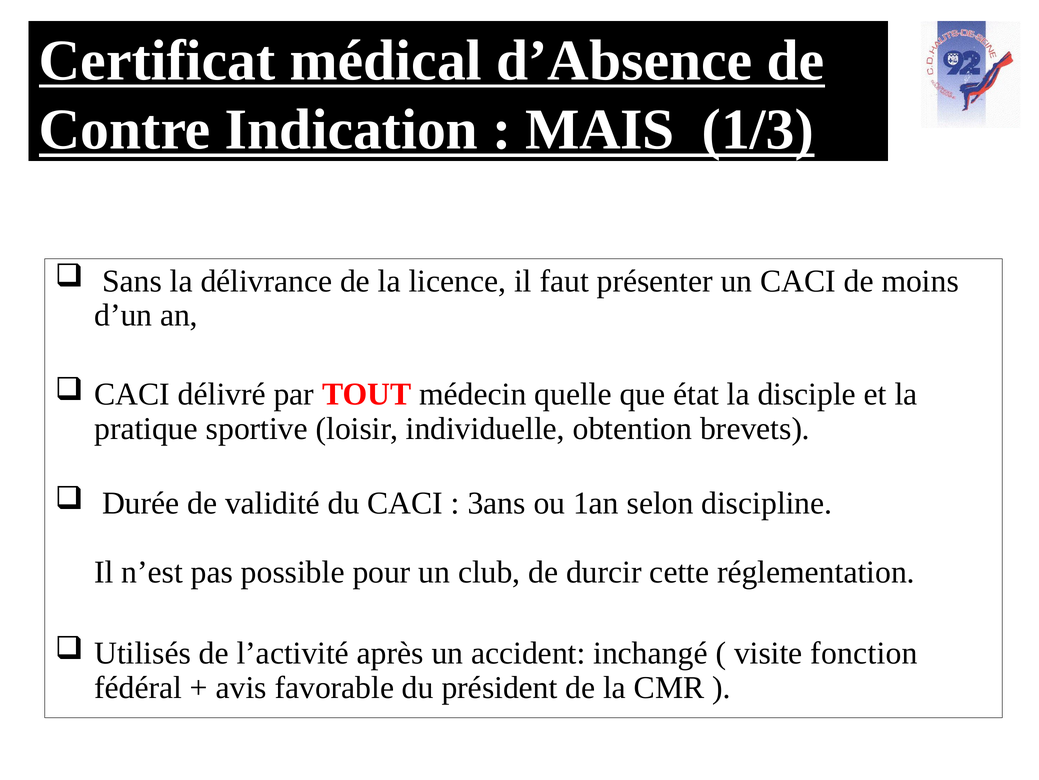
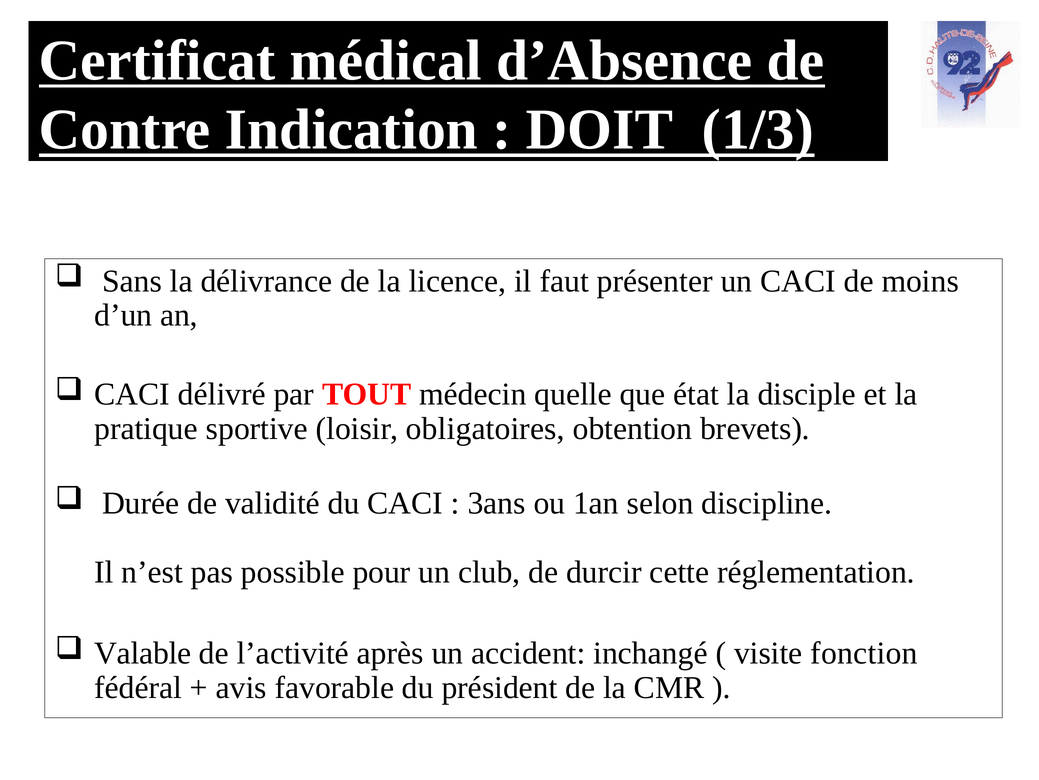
MAIS: MAIS -> DOIT (600, 130)
individuelle: individuelle -> obligatoires (485, 428)
Utilisés: Utilisés -> Valable (143, 653)
